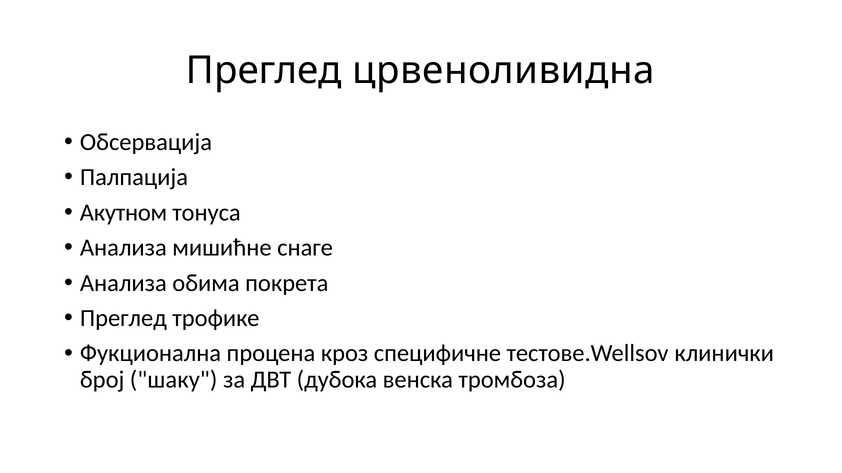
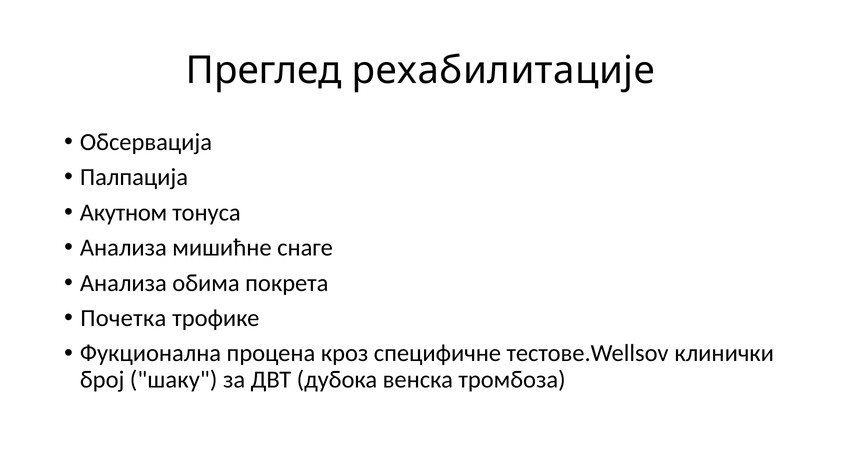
црвеноливидна: црвеноливидна -> рехабилитације (503, 71)
Преглед: Преглед -> Почетка (123, 319)
